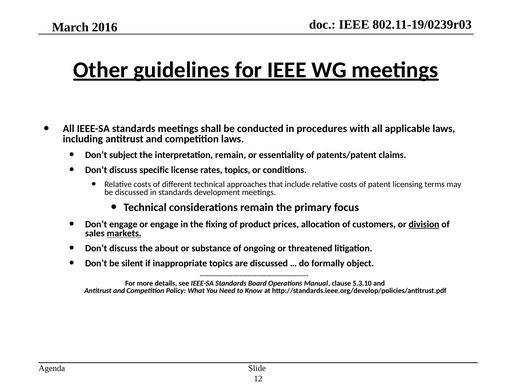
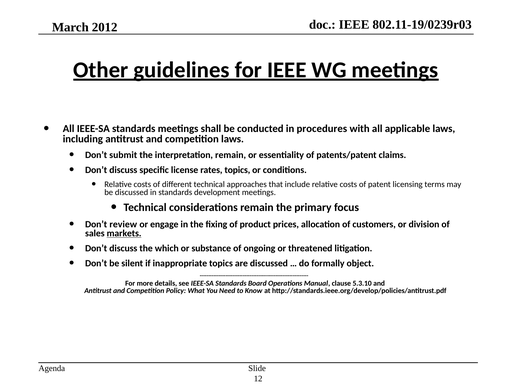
2016: 2016 -> 2012 (105, 27)
subject: subject -> submit (123, 155)
Don’t engage: engage -> review (123, 224)
division underline: present -> none (424, 224)
about: about -> which (167, 248)
